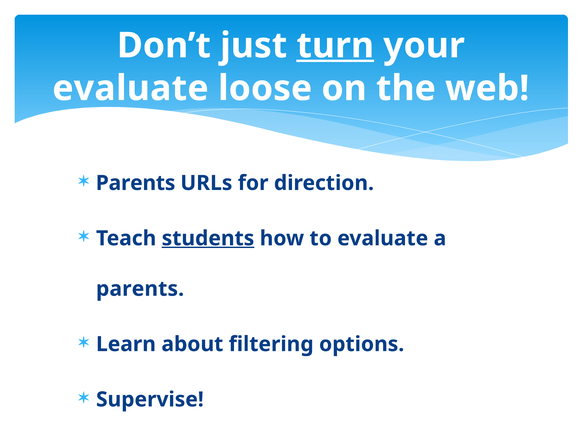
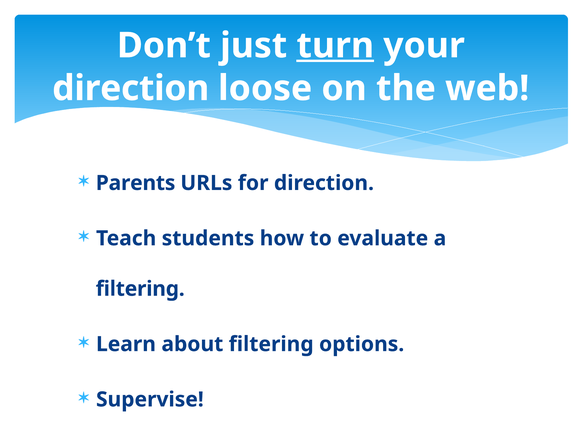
evaluate: evaluate -> direction (131, 88)
students underline: present -> none (208, 238)
parents: parents -> filtering (140, 289)
